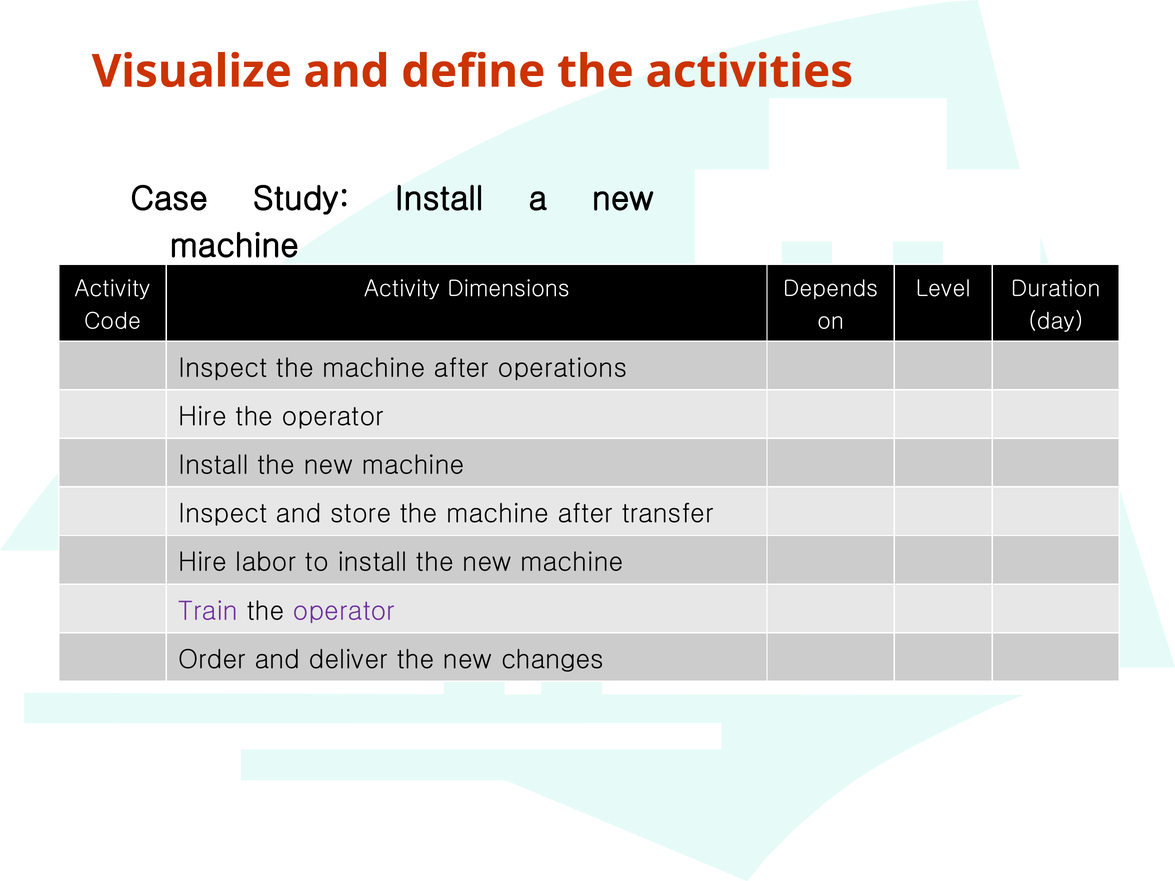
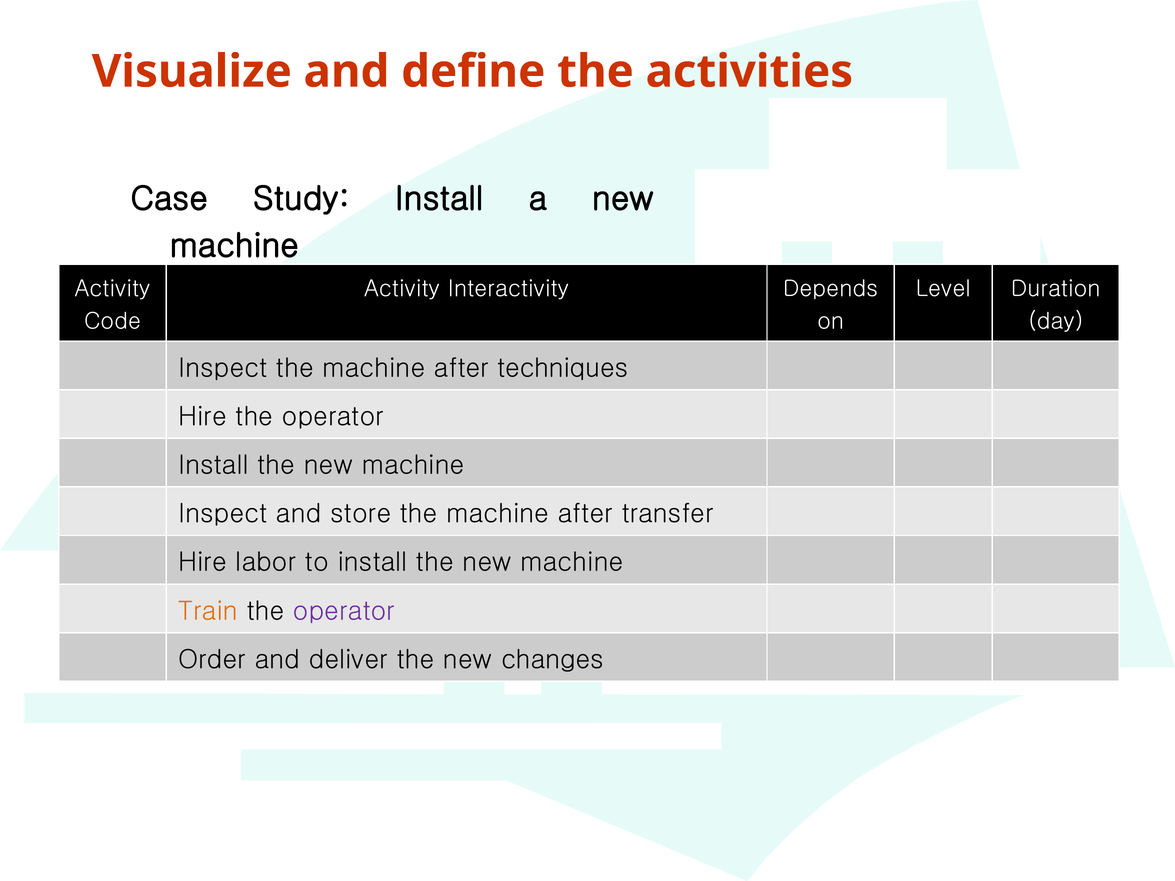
Dimensions: Dimensions -> Interactivity (508, 289)
operations: operations -> techniques (563, 368)
Train colour: purple -> orange (208, 611)
